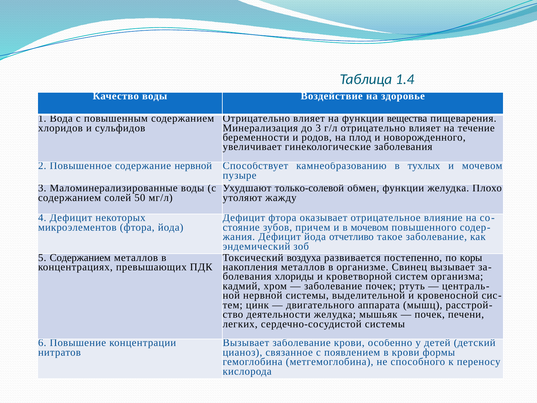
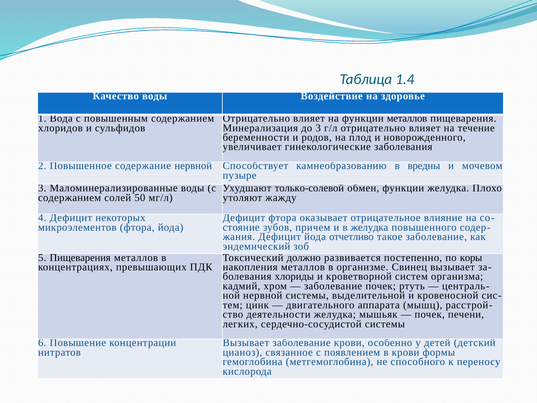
функции вещества: вещества -> металлов (407, 118)
тухлых: тухлых -> вредны (424, 166)
в мочевом: мочевом -> желудка (370, 227)
5 Содержанием: Содержанием -> Пищеварения (80, 257)
воздуха: воздуха -> должно (304, 257)
